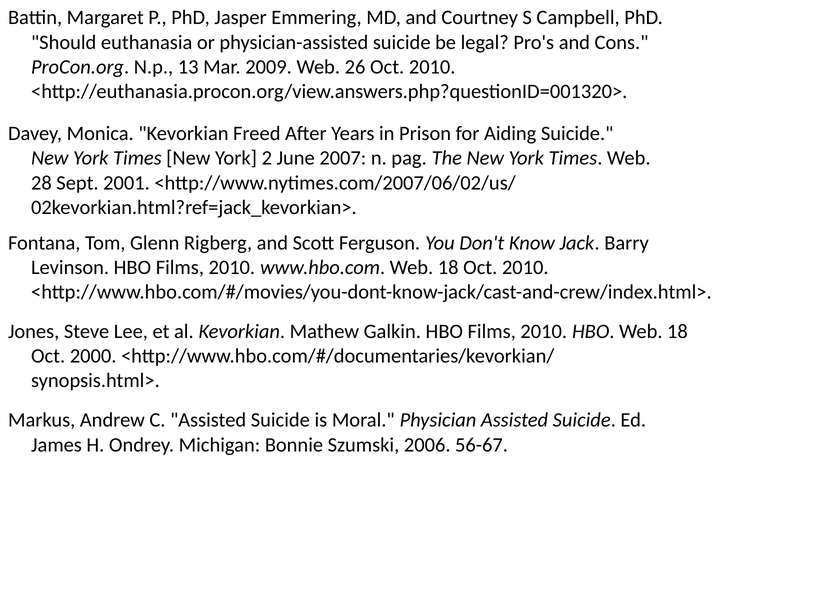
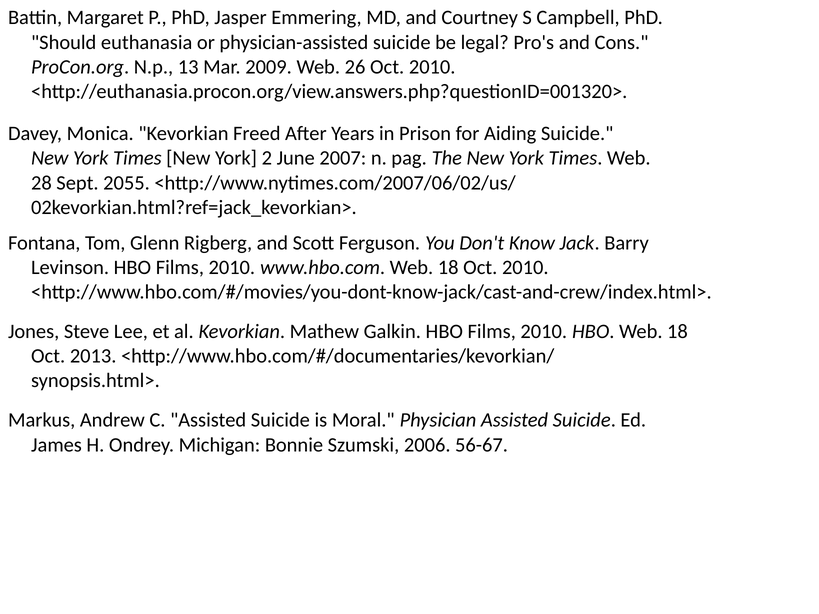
2001: 2001 -> 2055 (127, 183)
2000: 2000 -> 2013 (93, 356)
